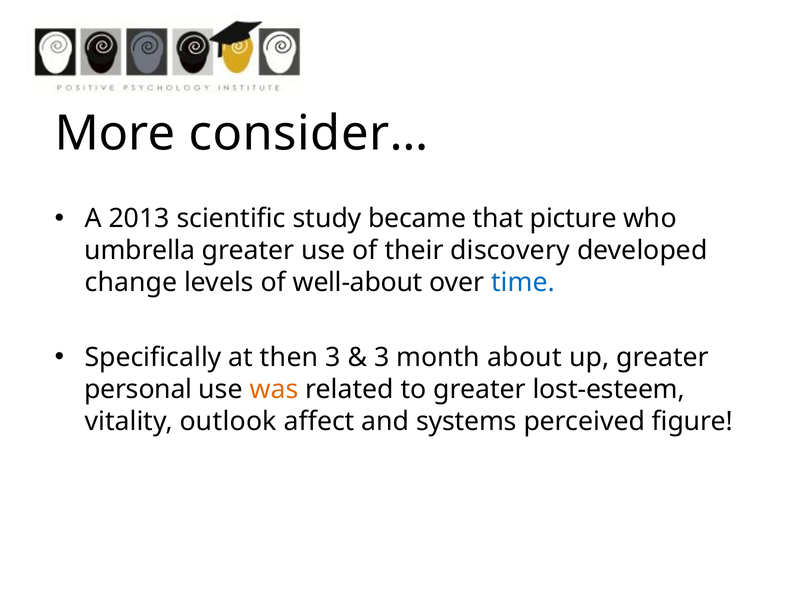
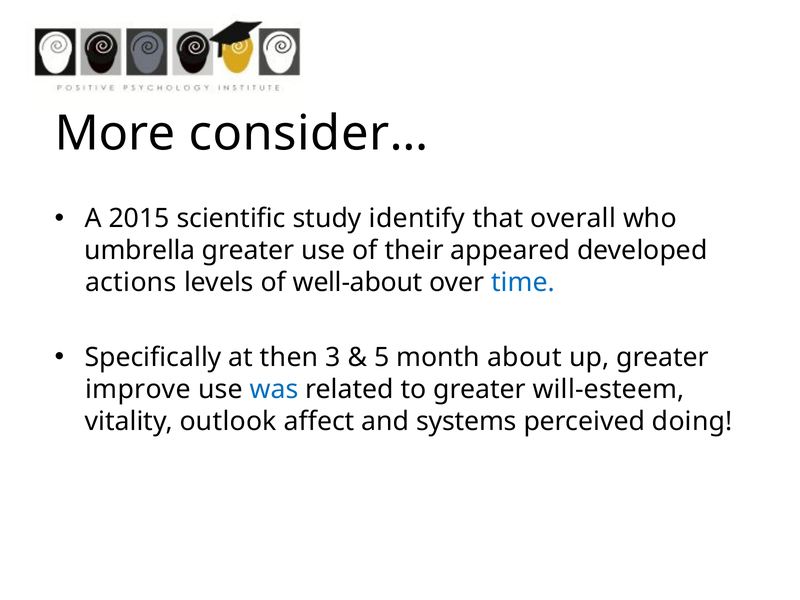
2013: 2013 -> 2015 (139, 219)
became: became -> identify (417, 219)
picture: picture -> overall (573, 219)
discovery: discovery -> appeared (510, 251)
change: change -> actions (131, 283)
3: 3 -> 5 (382, 357)
personal: personal -> improve (138, 389)
was colour: orange -> blue (274, 389)
lost-esteem: lost-esteem -> will-esteem (609, 389)
figure: figure -> doing (692, 421)
